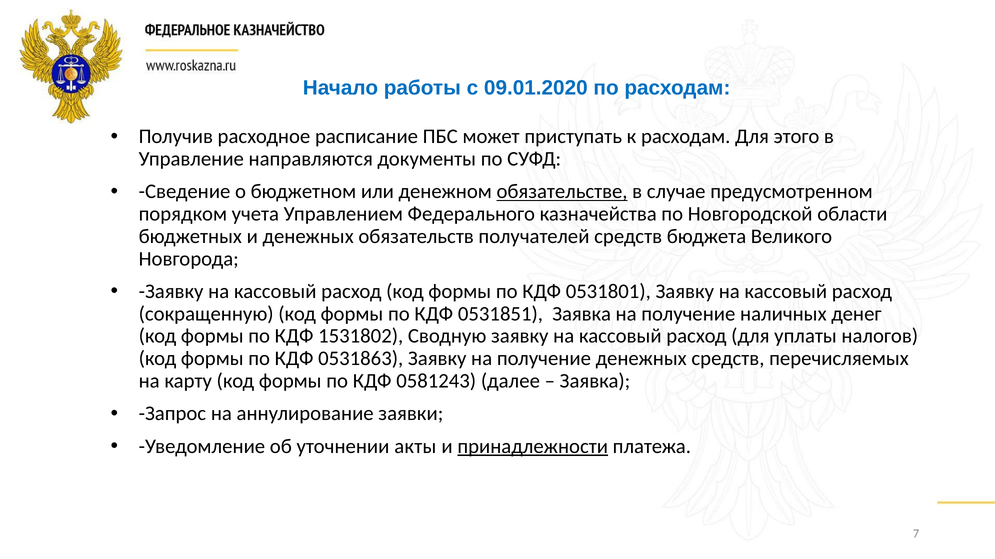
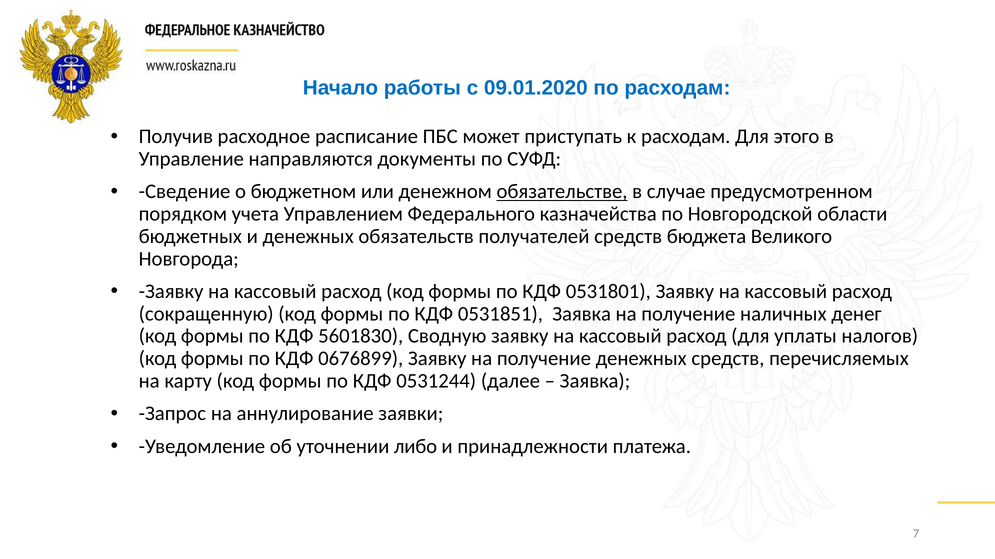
1531802: 1531802 -> 5601830 (361, 337)
0531863: 0531863 -> 0676899 (361, 359)
0581243: 0581243 -> 0531244 (436, 381)
акты: акты -> либо (416, 447)
принадлежности underline: present -> none (533, 447)
